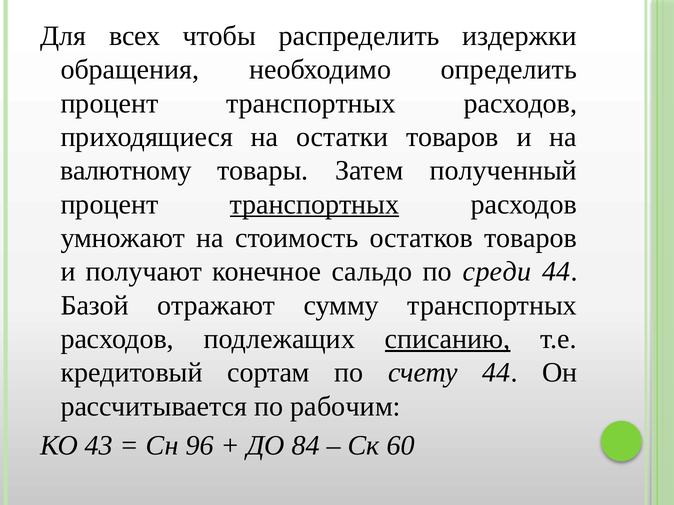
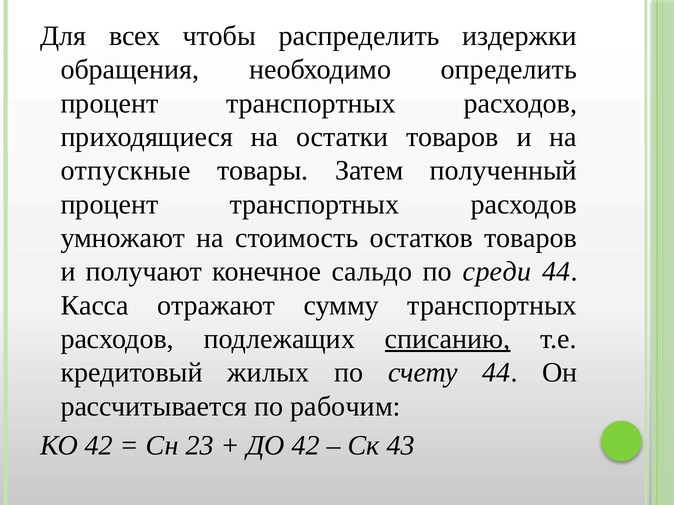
валютному: валютному -> отпускные (126, 171)
транспортных underline: present -> none (315, 205)
Базой: Базой -> Касса (95, 306)
сортам: сортам -> жилых (268, 373)
КО 43: 43 -> 42 (99, 446)
96: 96 -> 23 (200, 446)
ДО 84: 84 -> 42 (306, 446)
60: 60 -> 43 (401, 446)
